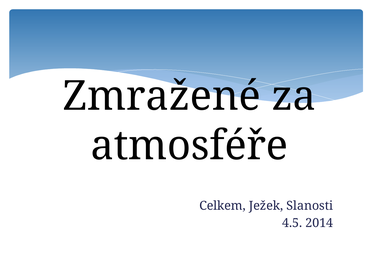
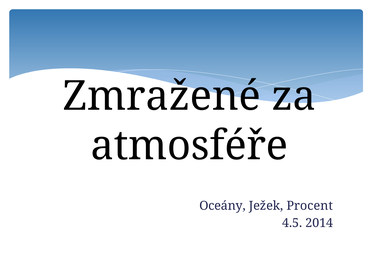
Celkem: Celkem -> Oceány (223, 206)
Slanosti: Slanosti -> Procent (310, 206)
